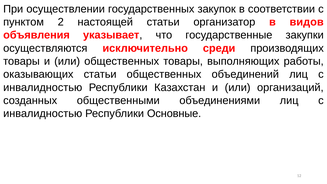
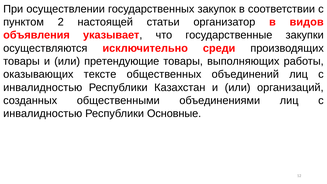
или общественных: общественных -> претендующие (122, 61)
оказывающих статьи: статьи -> тексте (100, 74)
